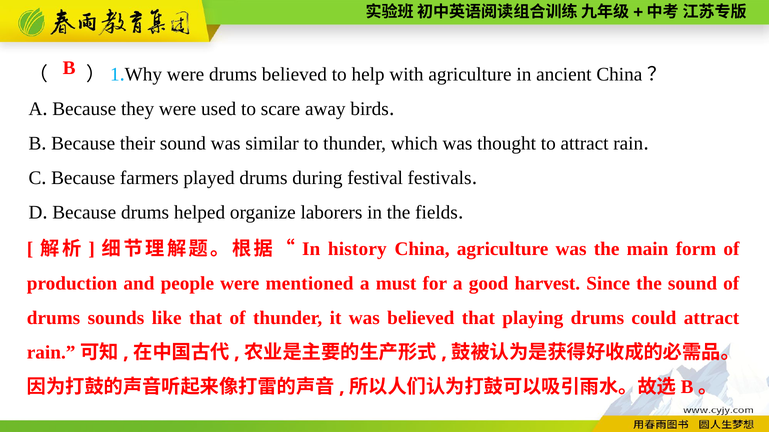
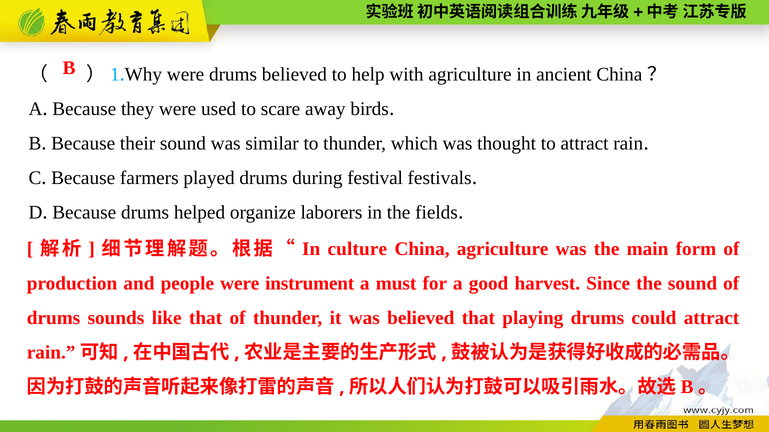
history: history -> culture (357, 249)
mentioned: mentioned -> instrument (310, 284)
